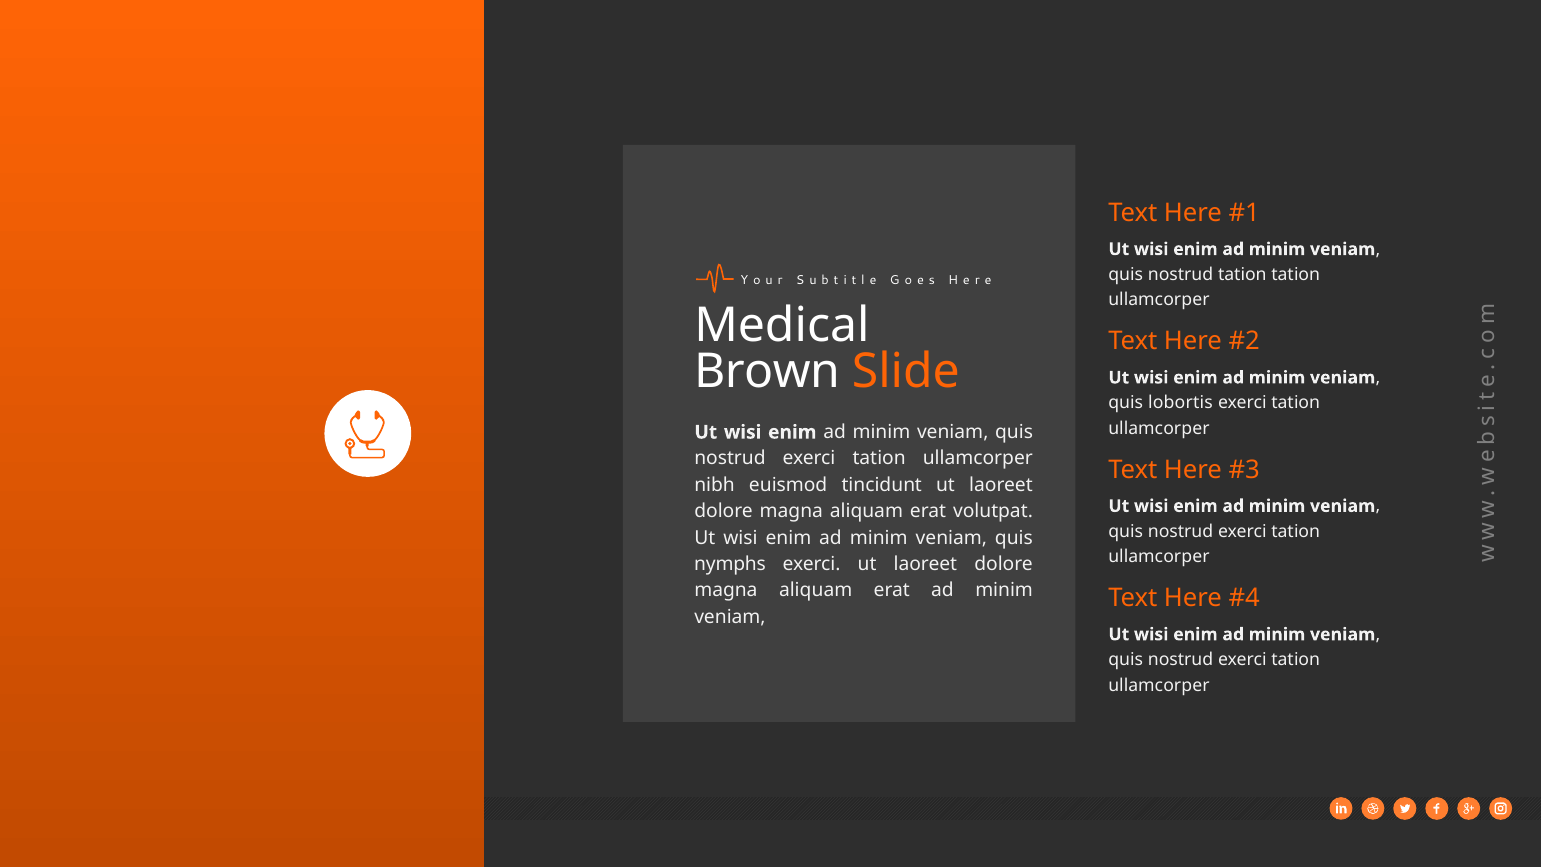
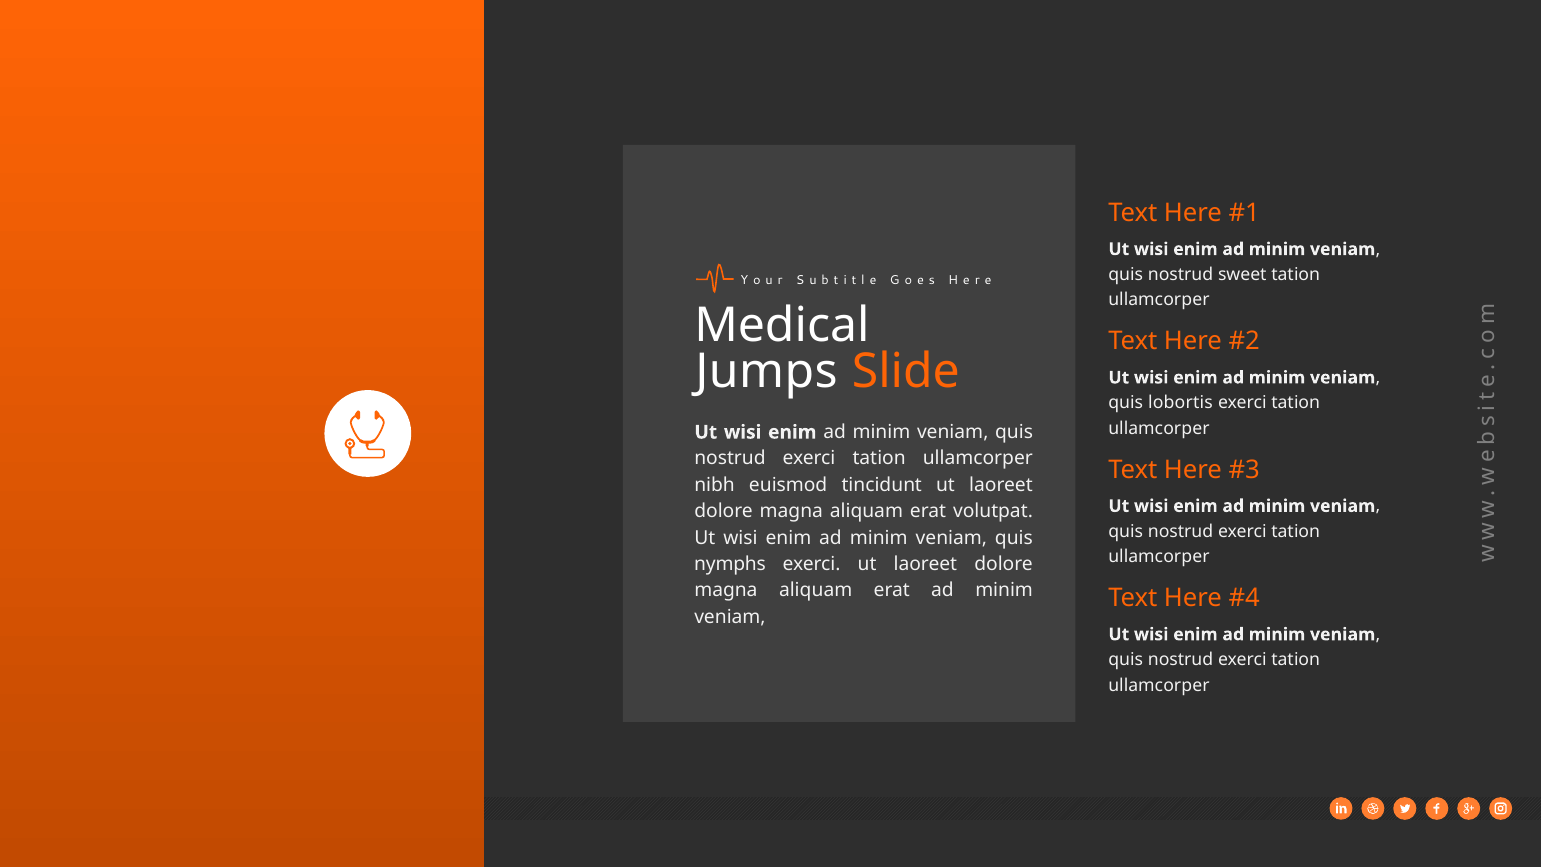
nostrud tation: tation -> sweet (1242, 275)
Brown: Brown -> Jumps (767, 372)
